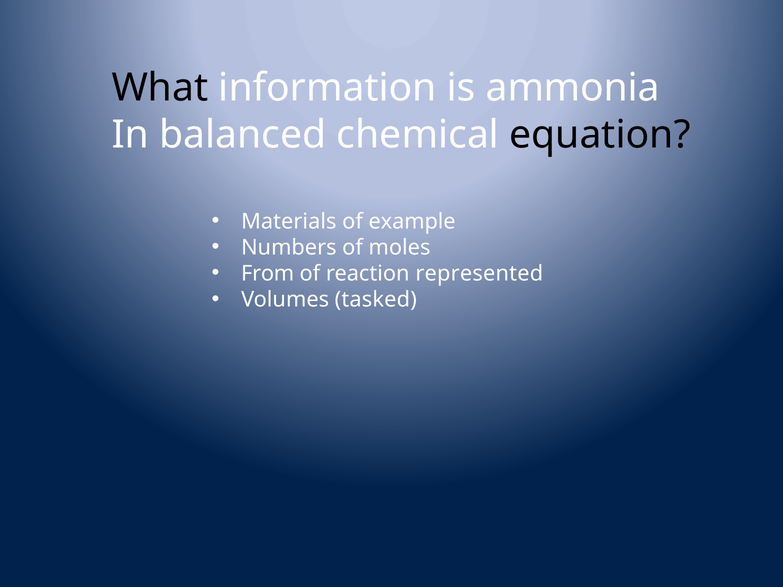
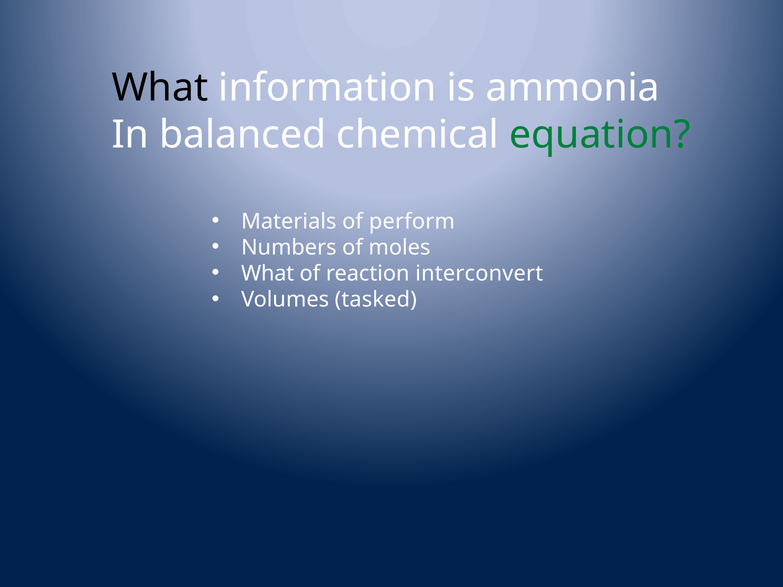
equation colour: black -> green (600, 135)
example: example -> perform (412, 221)
From: From -> What (268, 274)
represented: represented -> interconvert (479, 274)
